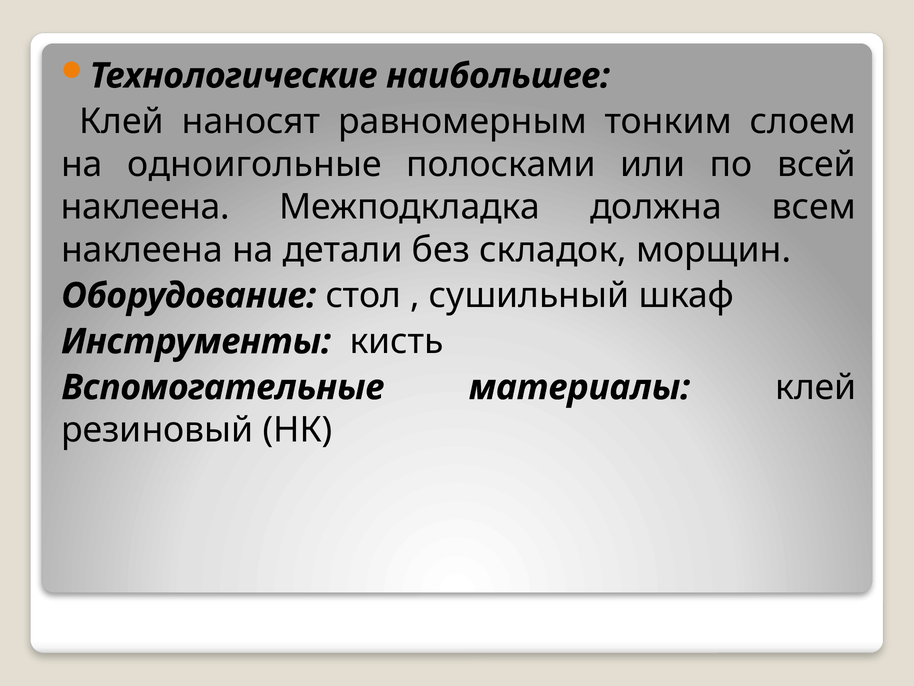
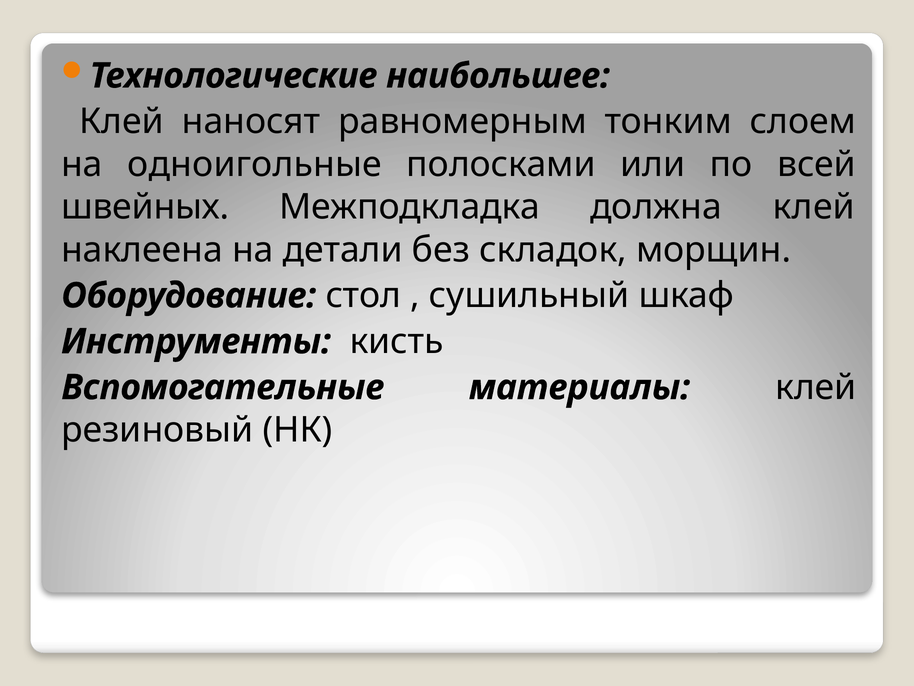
наклеена: наклеена -> швейных (145, 207)
должна всем: всем -> клей (814, 207)
